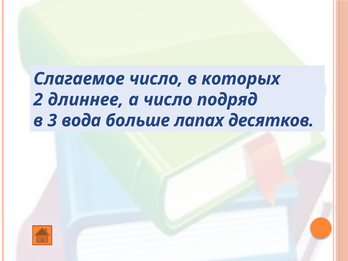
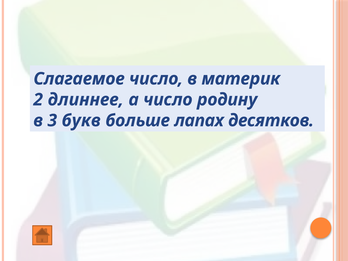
которых: которых -> материк (241, 79)
подряд: подряд -> родину (227, 100)
вода: вода -> букв (81, 121)
